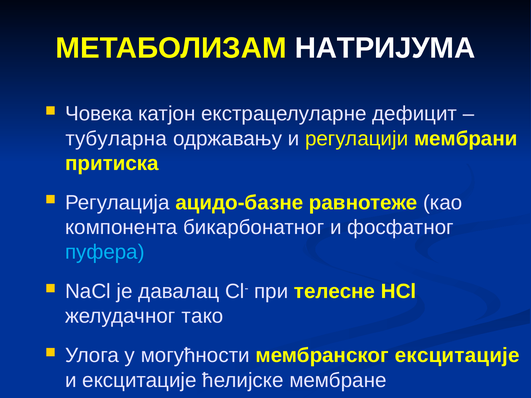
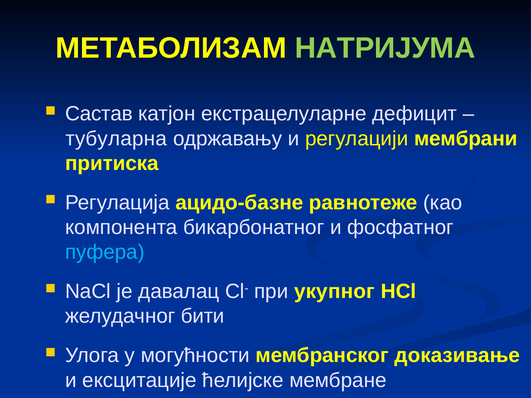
НАТРИЈУМА colour: white -> light green (385, 48)
Човека: Човека -> Састав (99, 114)
телесне: телесне -> укупног (334, 292)
тако: тако -> бити (203, 316)
мембранског ексцитације: ексцитације -> доказивање (457, 356)
